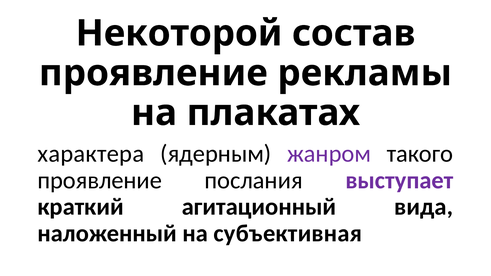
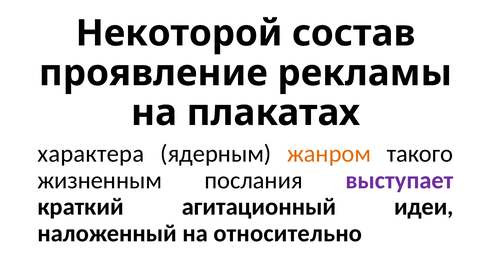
жанром colour: purple -> orange (329, 154)
проявление: проявление -> жизненным (100, 180)
вида: вида -> идеи (424, 207)
субъективная: субъективная -> относительно (288, 233)
